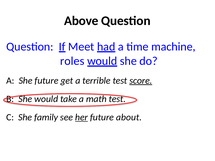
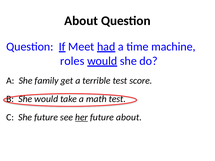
Above: Above -> About (81, 21)
She future: future -> family (47, 81)
score underline: present -> none (141, 81)
She family: family -> future (46, 118)
